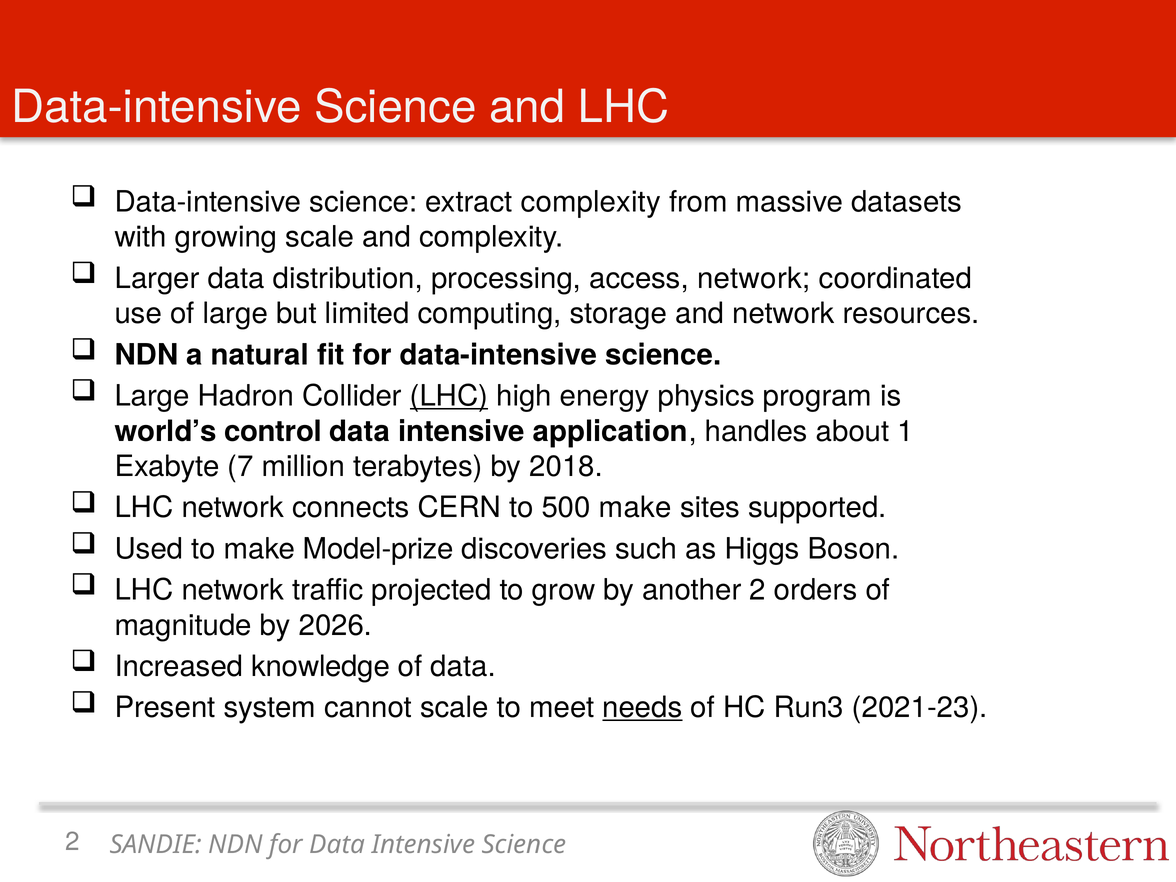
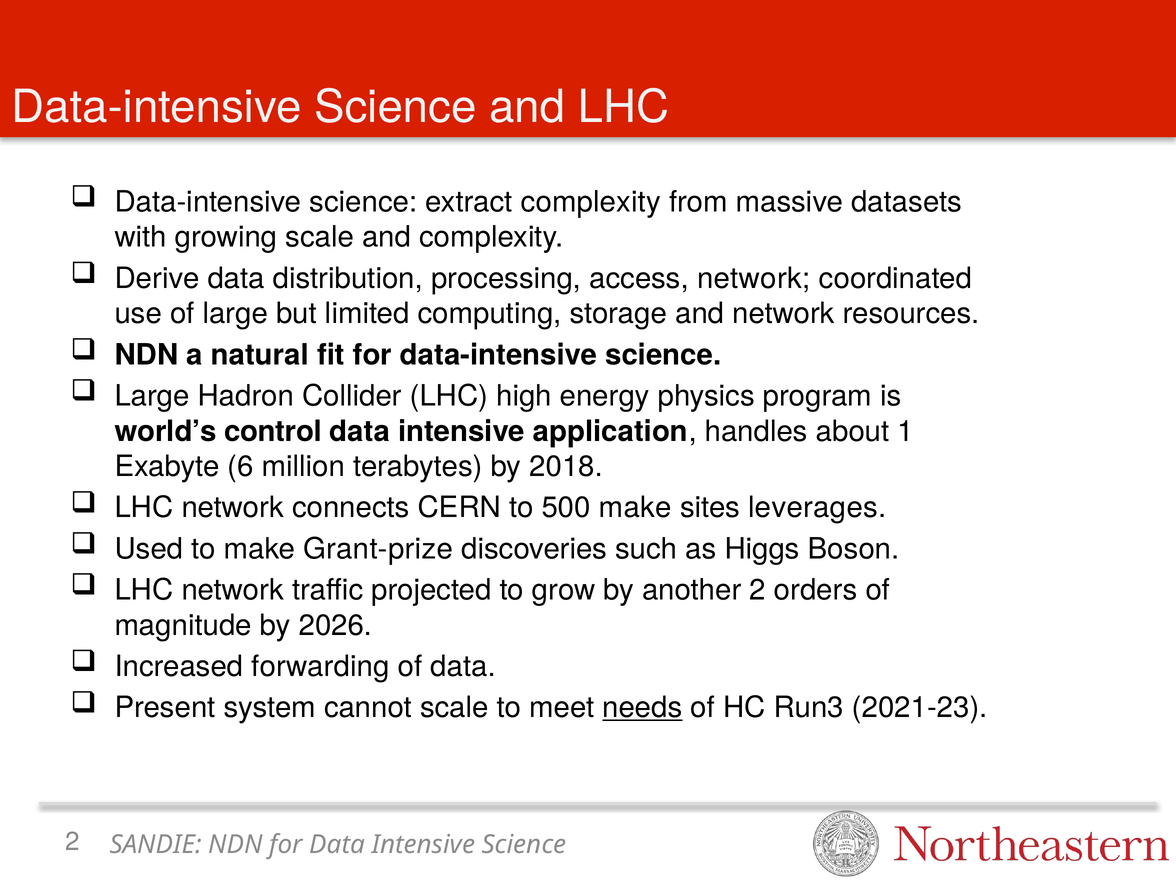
Larger: Larger -> Derive (157, 278)
LHC underline: present -> none (449, 396)
7: 7 -> 6 (241, 467)
supported: supported -> leverages (817, 508)
Model-prize: Model-prize -> Grant-prize (378, 549)
knowledge: knowledge -> forwarding (320, 666)
